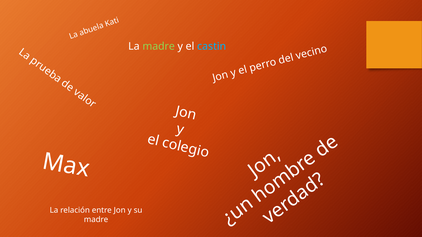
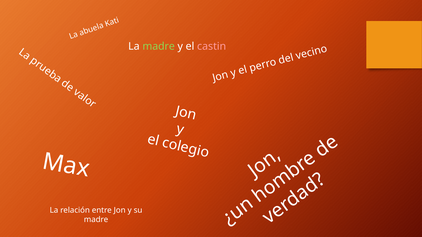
castin colour: light blue -> pink (212, 46)
